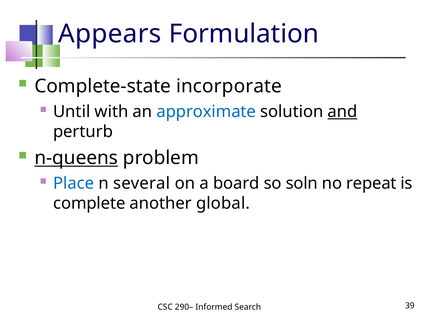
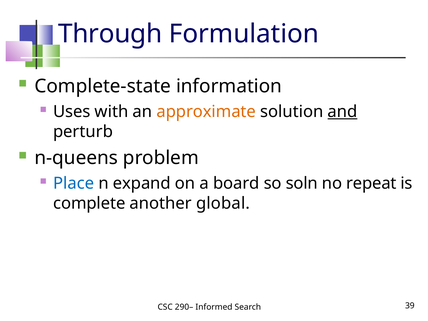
Appears: Appears -> Through (110, 34)
incorporate: incorporate -> information (229, 86)
Until: Until -> Uses (72, 112)
approximate colour: blue -> orange (206, 112)
n-queens underline: present -> none (76, 158)
several: several -> expand (142, 183)
